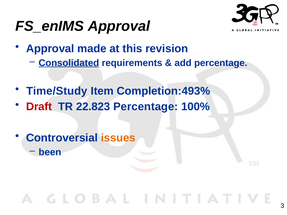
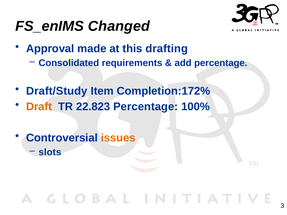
FS_enIMS Approval: Approval -> Changed (119, 26)
revision: revision -> drafting (167, 49)
Consolidated underline: present -> none (69, 63)
Time/Study: Time/Study -> Draft/Study (57, 91)
Completion:493%: Completion:493% -> Completion:172% (163, 91)
Draft colour: red -> orange (39, 107)
been: been -> slots (50, 152)
